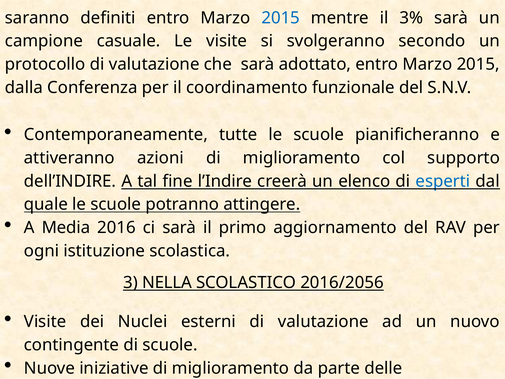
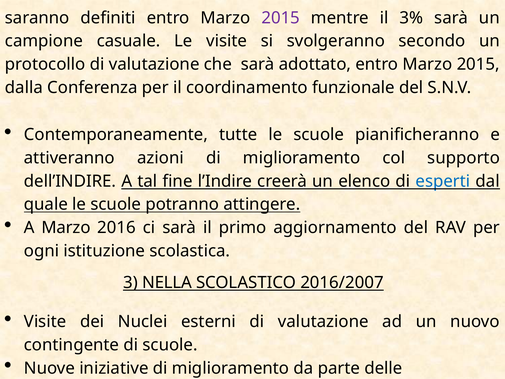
2015 colour: blue -> purple (281, 18)
A Media: Media -> Marzo (66, 227)
2016/2056: 2016/2056 -> 2016/2007 (342, 282)
